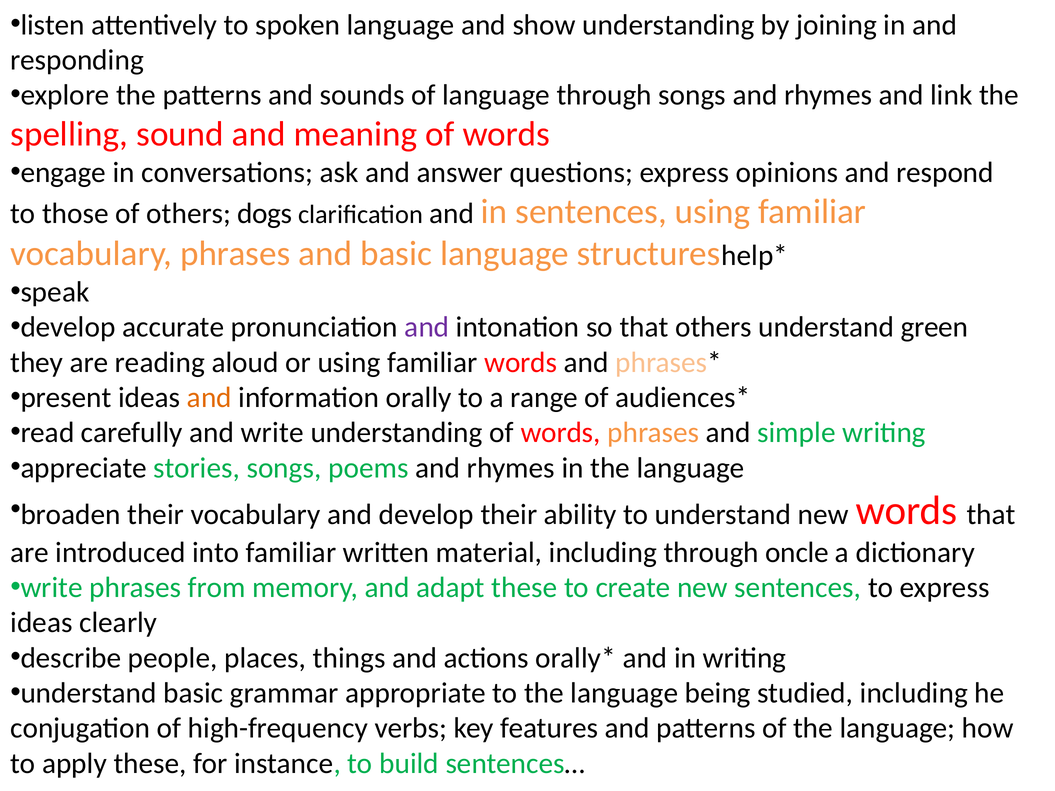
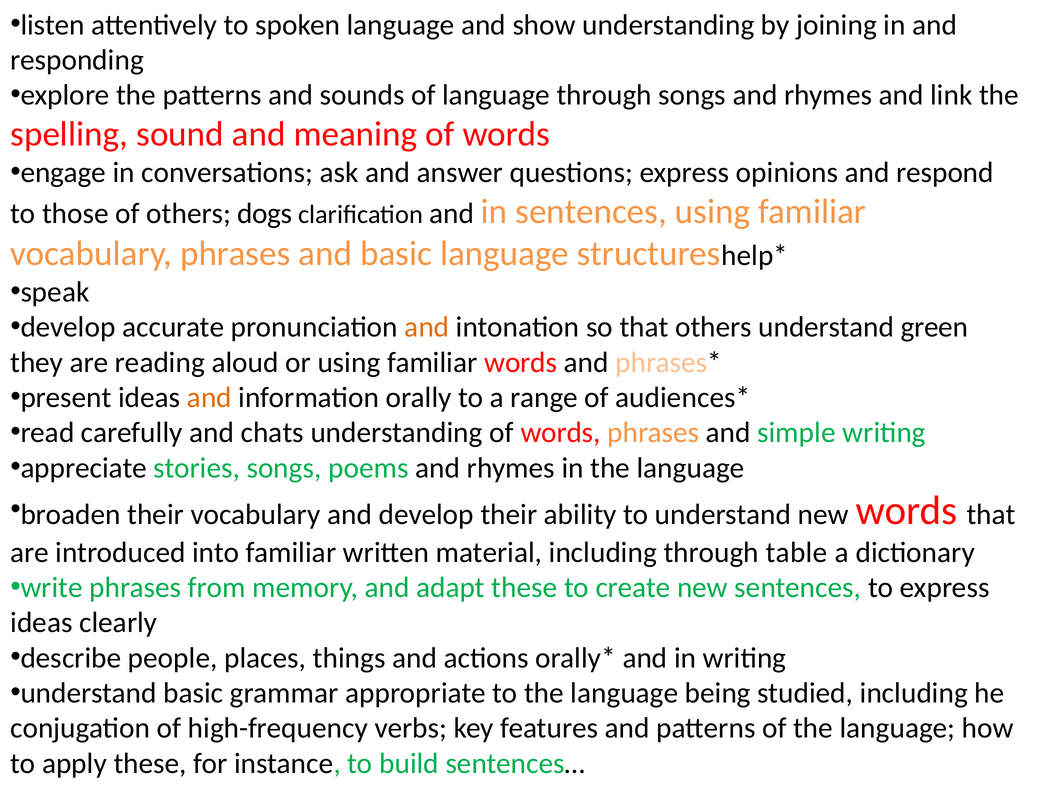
and colour: purple -> orange (427, 327)
and write: write -> chats (272, 433)
oncle: oncle -> table (797, 553)
